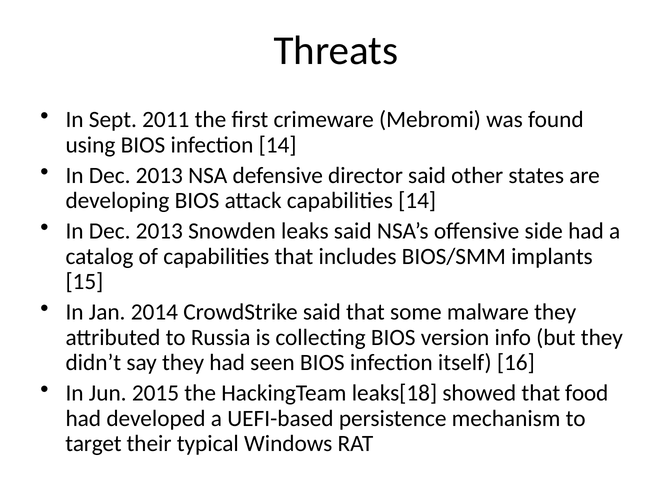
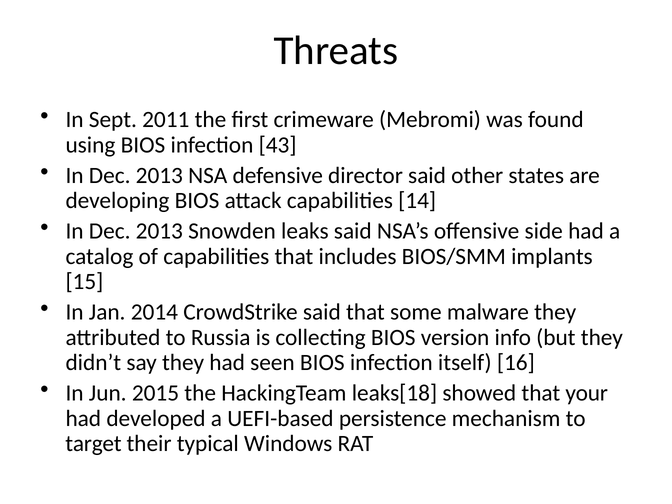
infection 14: 14 -> 43 (278, 145)
food: food -> your (587, 393)
